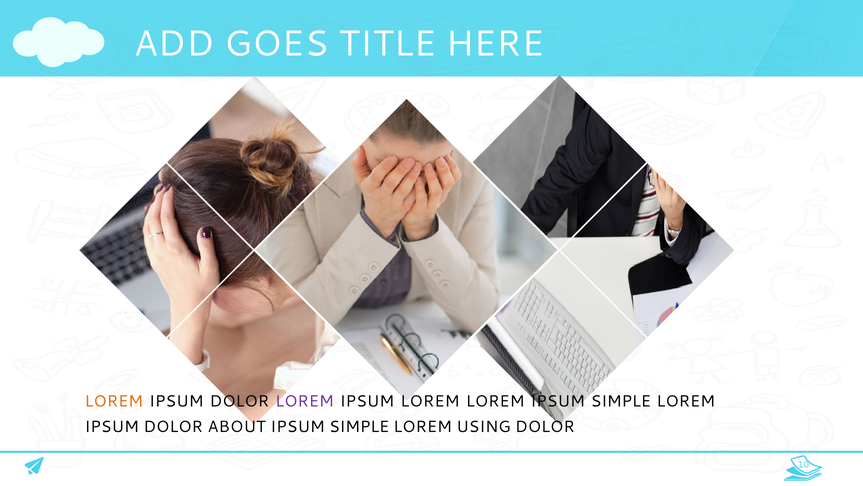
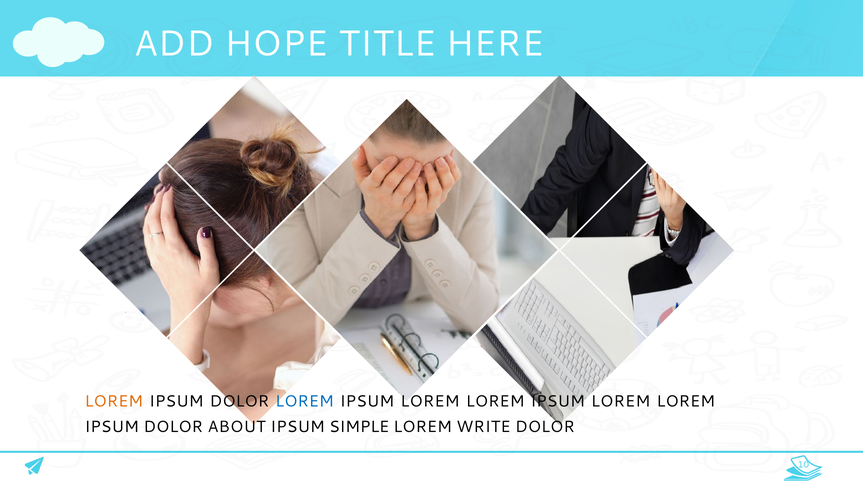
GOES: GOES -> HOPE (276, 44)
LOREM colour: purple -> blue (304, 401)
SIMPLE: SIMPLE -> LOREM (621, 401)
USING: USING -> WRITE (483, 426)
